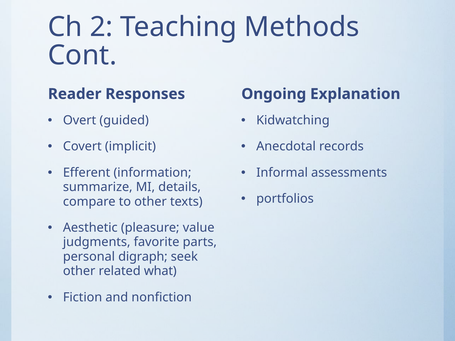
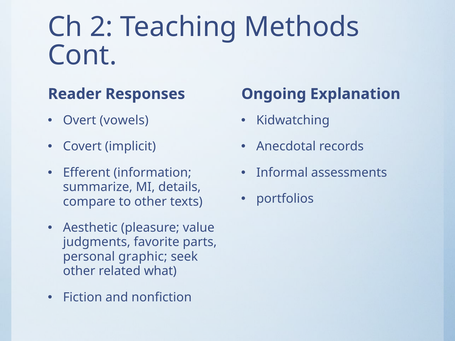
guided: guided -> vowels (124, 120)
digraph: digraph -> graphic (143, 257)
